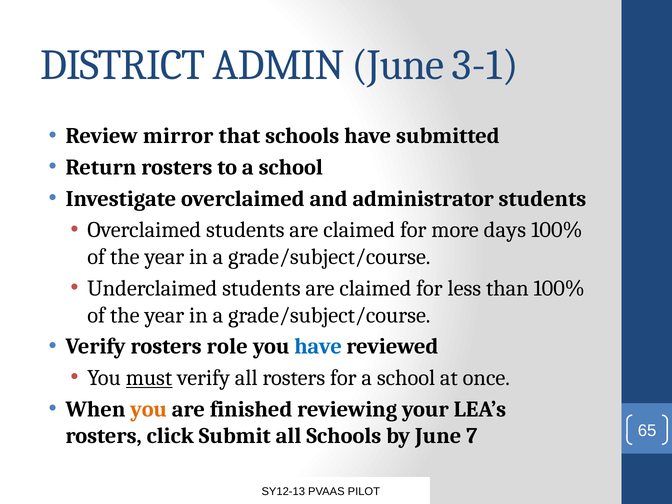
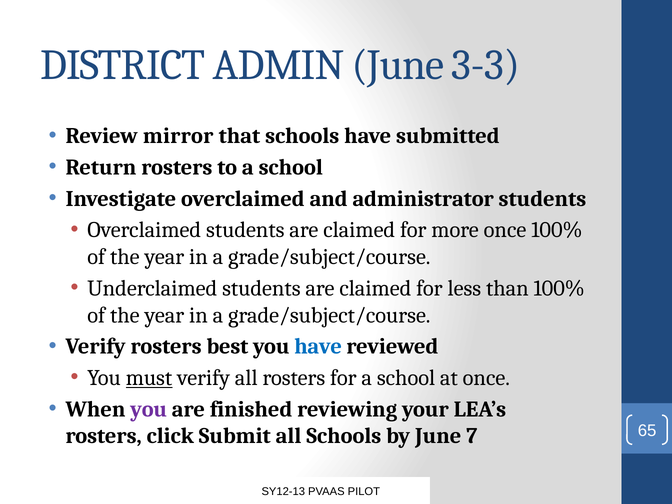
3-1: 3-1 -> 3-3 (486, 65)
more days: days -> once (505, 230)
role: role -> best (227, 346)
you colour: orange -> purple (149, 409)
